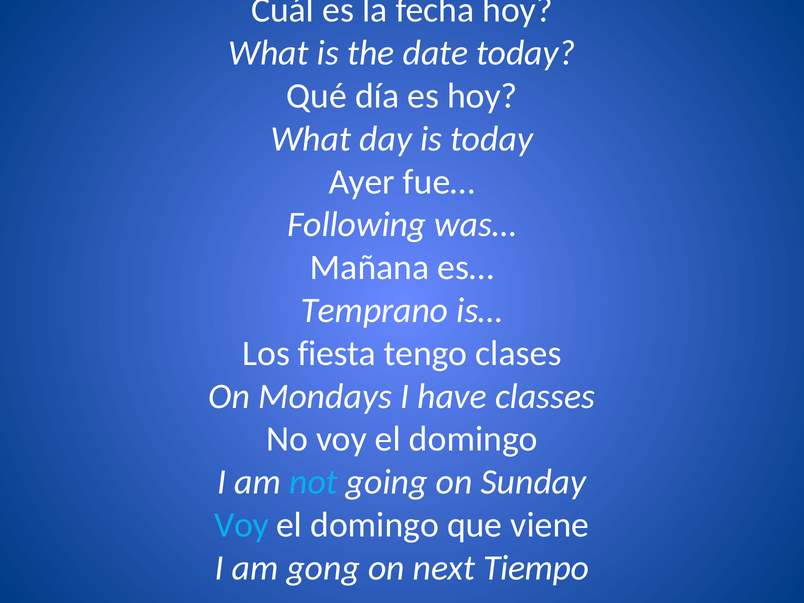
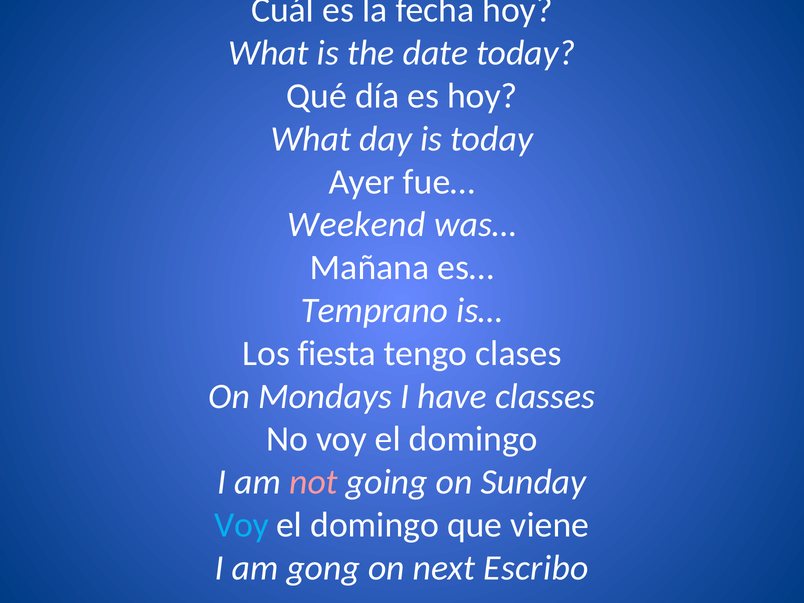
Following: Following -> Weekend (356, 225)
not colour: light blue -> pink (314, 482)
Tiempo: Tiempo -> Escribo (536, 568)
